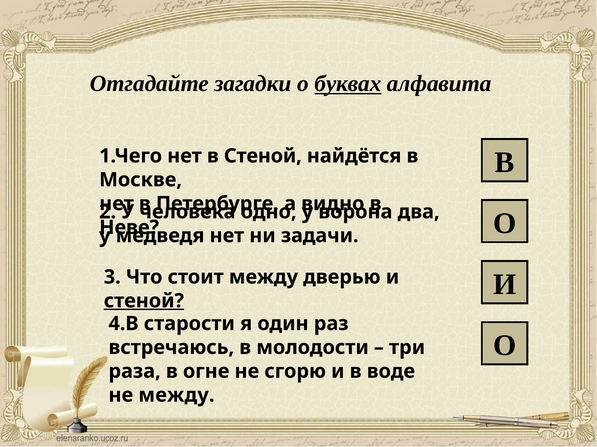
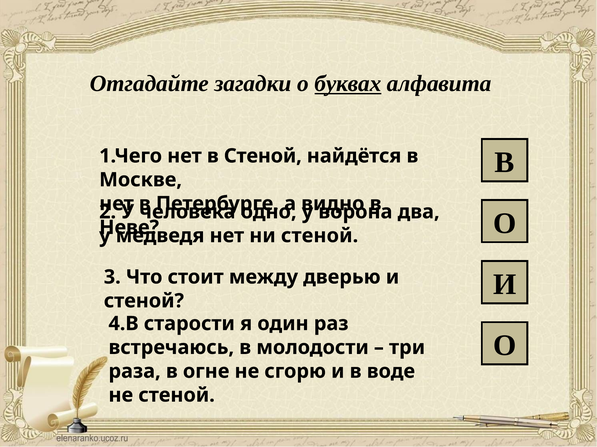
ни задачи: задачи -> стеной (320, 236)
стеной underline: present -> none (144, 301)
не между: между -> стеной (177, 396)
